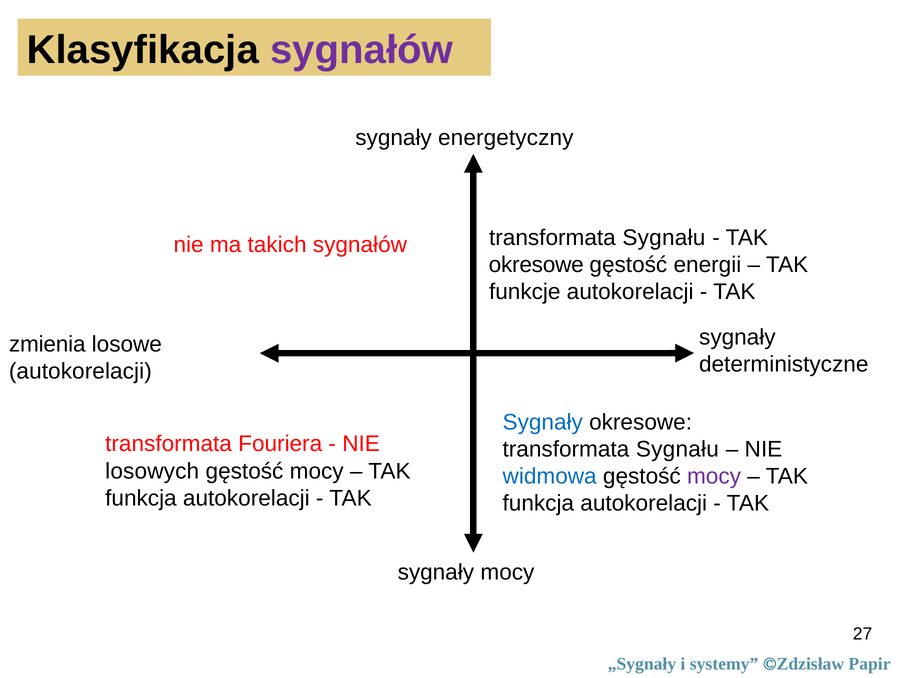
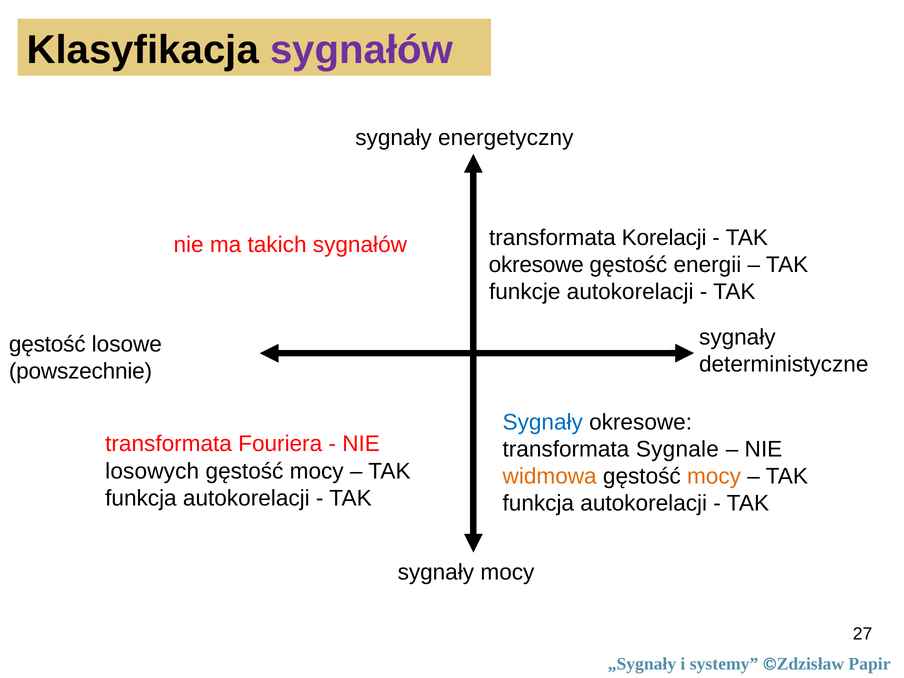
Sygnału: Sygnału -> Korelacji (664, 238)
zmienia: zmienia -> gęstość (47, 344)
autokorelacji: autokorelacji -> powszechnie (80, 371)
Sygnału: Sygnału -> Sygnale (677, 449)
widmowa colour: blue -> orange (550, 476)
mocy colour: purple -> orange (714, 476)
